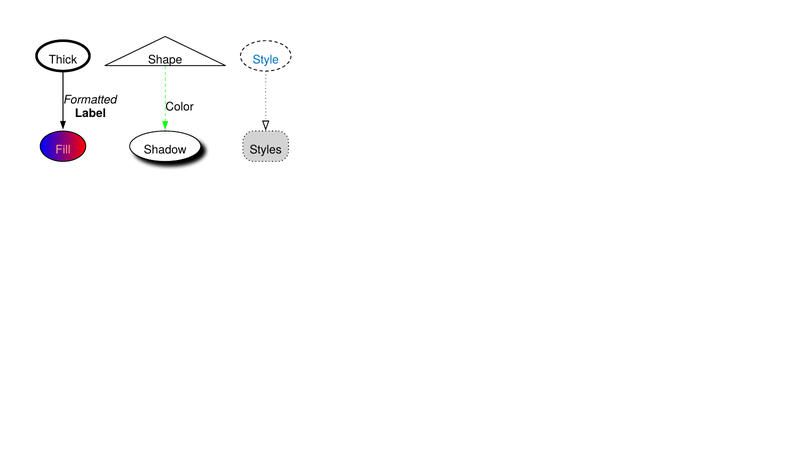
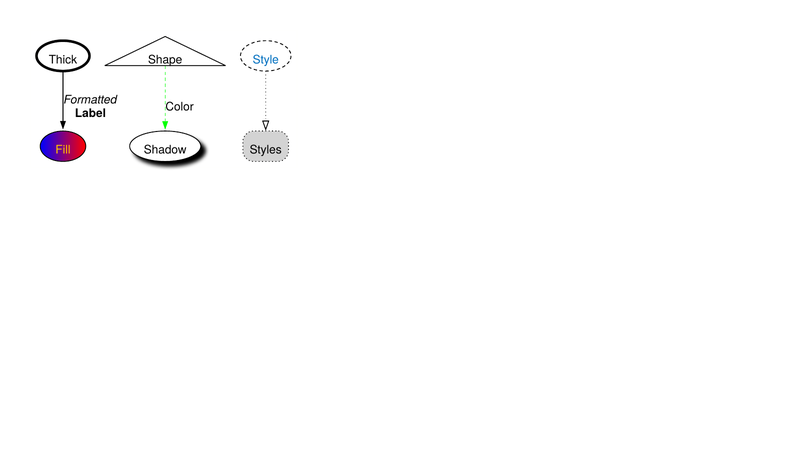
Fill colour: pink -> yellow (63, 150)
